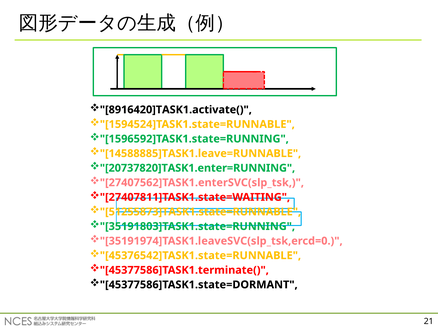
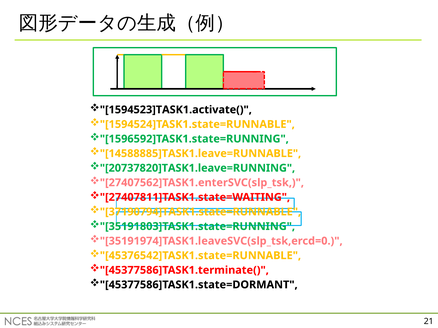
8916420]TASK1.activate(: 8916420]TASK1.activate( -> 1594523]TASK1.activate( (176, 110)
20737820]TASK1.enter=RUNNING: 20737820]TASK1.enter=RUNNING -> 20737820]TASK1.leave=RUNNING (197, 168)
51255873]TASK1.state=RUNNABLE: 51255873]TASK1.state=RUNNABLE -> 37190794]TASK1.state=RUNNABLE (200, 212)
